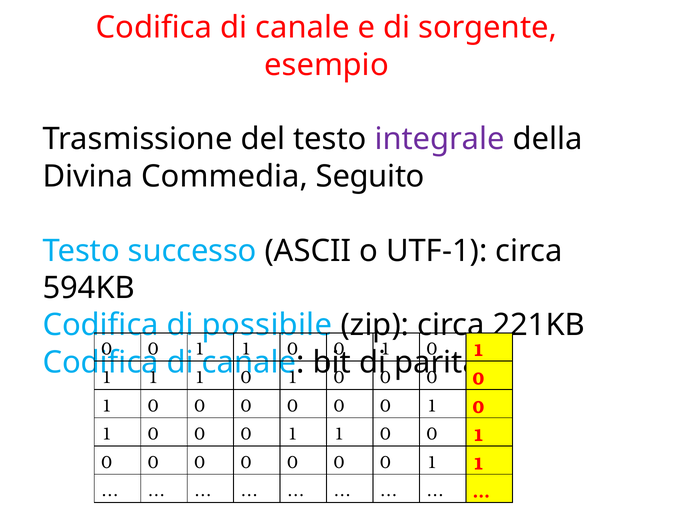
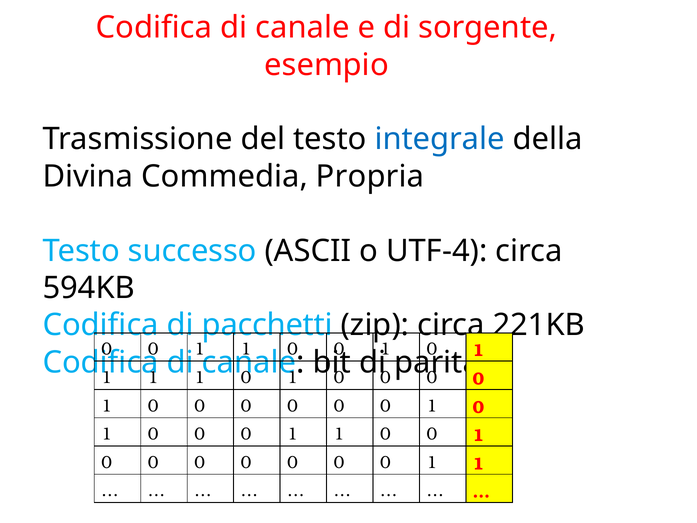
integrale colour: purple -> blue (440, 139)
Seguito: Seguito -> Propria (370, 176)
UTF-1: UTF-1 -> UTF-4 (437, 251)
possibile: possibile -> pacchetti (267, 325)
